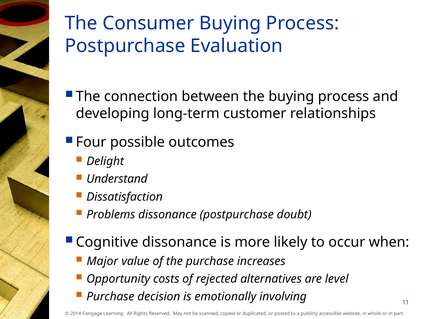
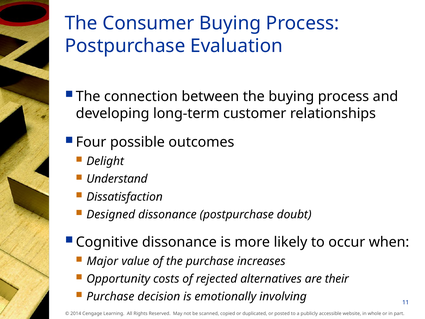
Problems: Problems -> Designed (111, 214)
level: level -> their (337, 279)
